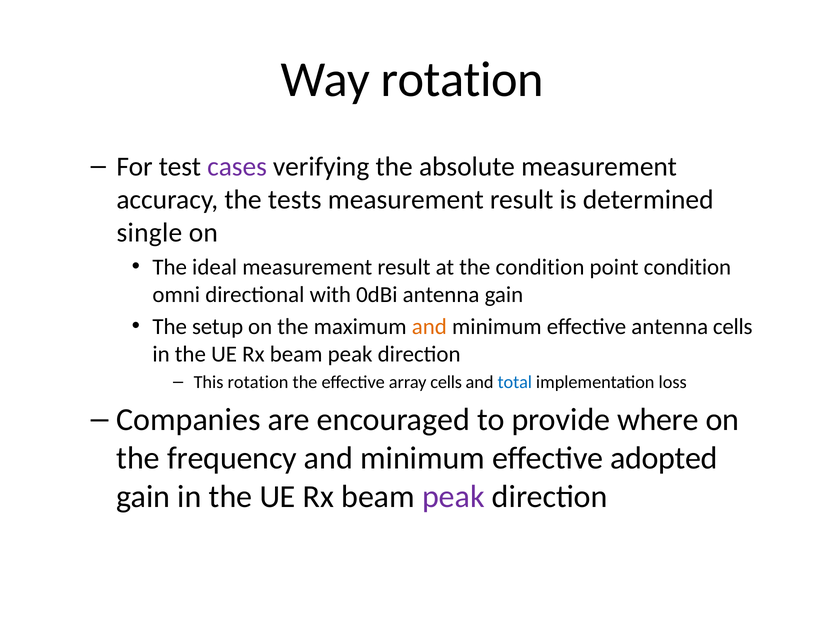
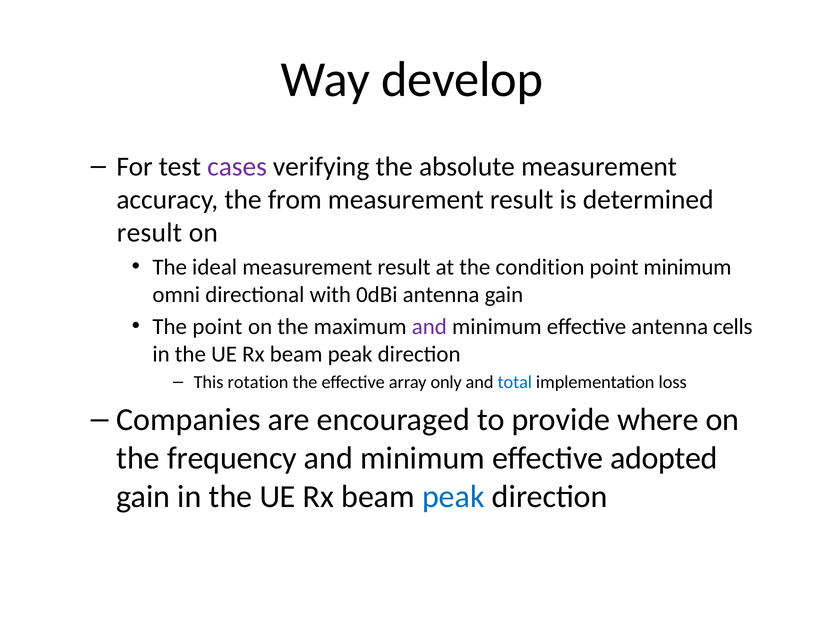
Way rotation: rotation -> develop (462, 80)
tests: tests -> from (295, 200)
single: single -> result (149, 233)
point condition: condition -> minimum (687, 267)
The setup: setup -> point (217, 327)
and colour: orange -> purple (429, 327)
array cells: cells -> only (446, 382)
peak colour: purple -> blue (453, 497)
